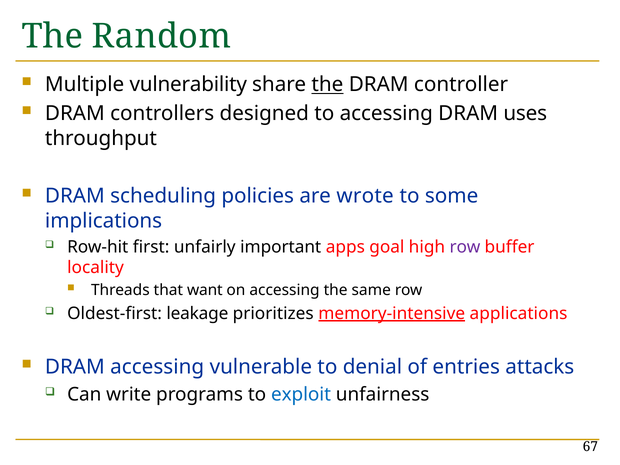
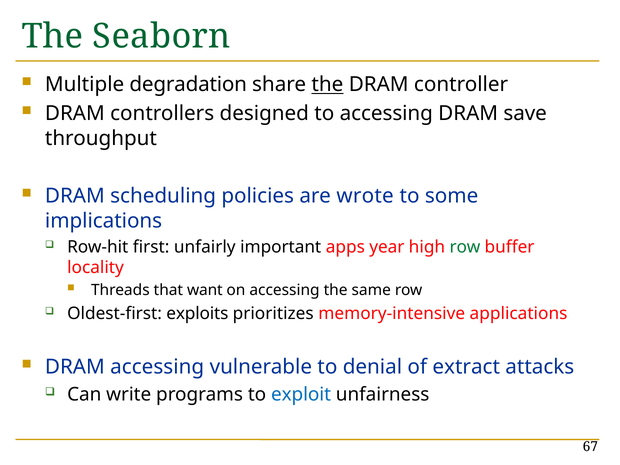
Random: Random -> Seaborn (162, 37)
vulnerability: vulnerability -> degradation (188, 85)
uses: uses -> save (525, 113)
goal: goal -> year (387, 247)
row colour: purple -> green (465, 247)
leakage: leakage -> exploits (197, 313)
memory-intensive underline: present -> none (392, 313)
entries: entries -> extract (466, 367)
